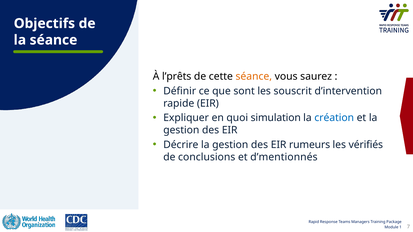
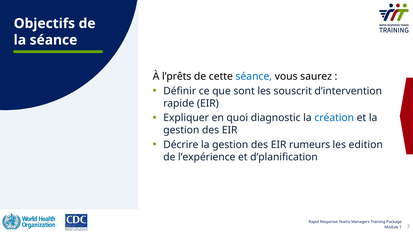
séance colour: orange -> blue (254, 77)
simulation: simulation -> diagnostic (276, 118)
vérifiés: vérifiés -> edition (366, 145)
conclusions: conclusions -> lʼexpérience (207, 157)
d’mentionnés: d’mentionnés -> d’planification (284, 157)
